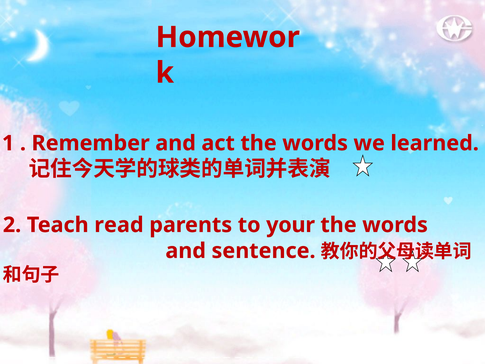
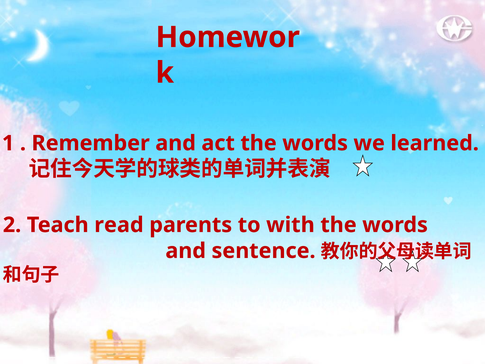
your: your -> with (290, 225)
